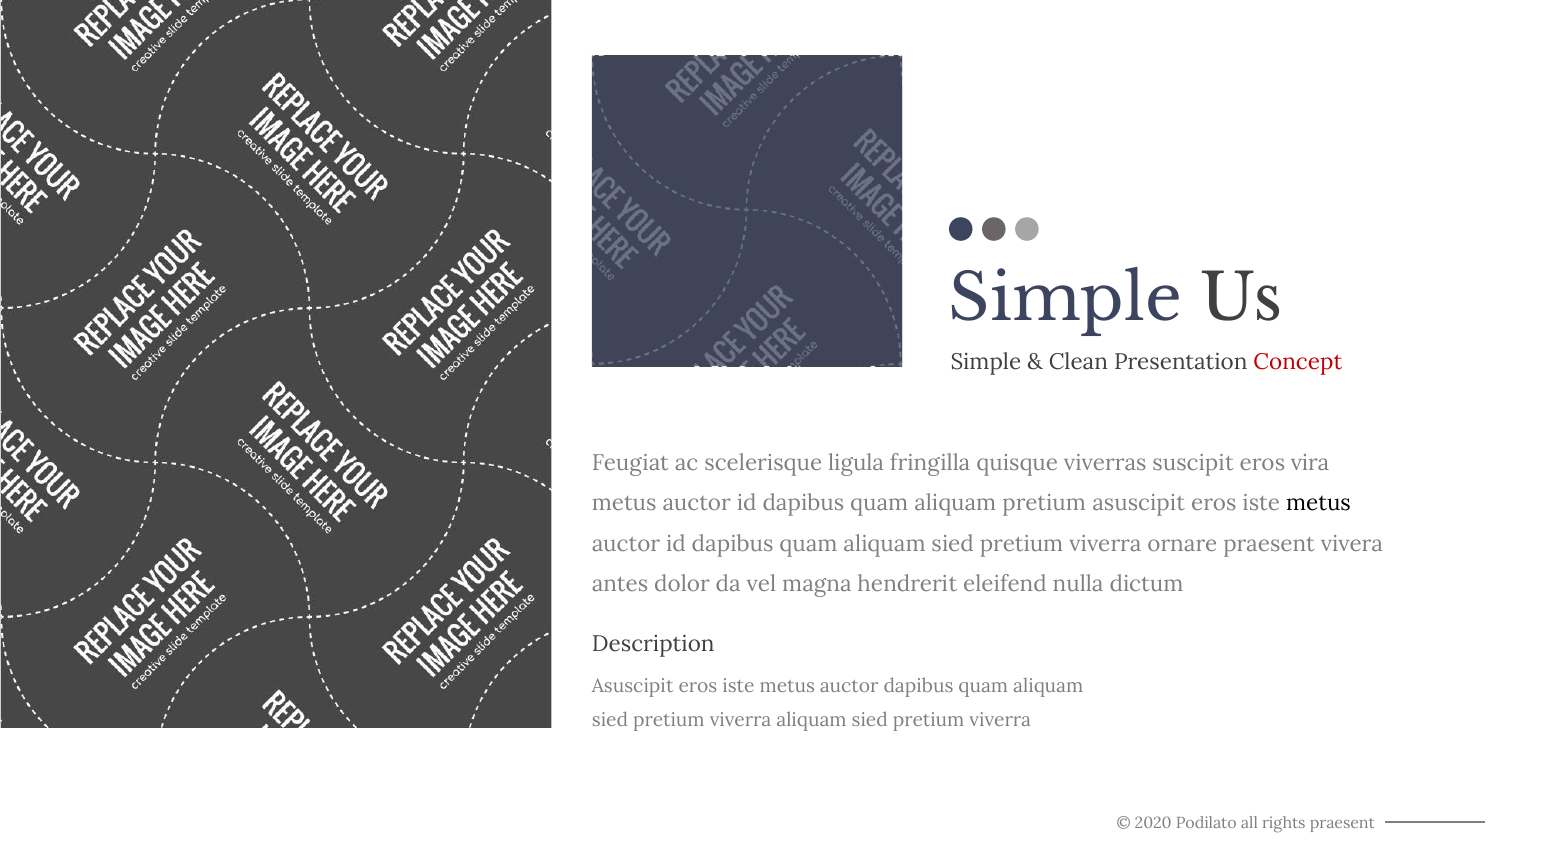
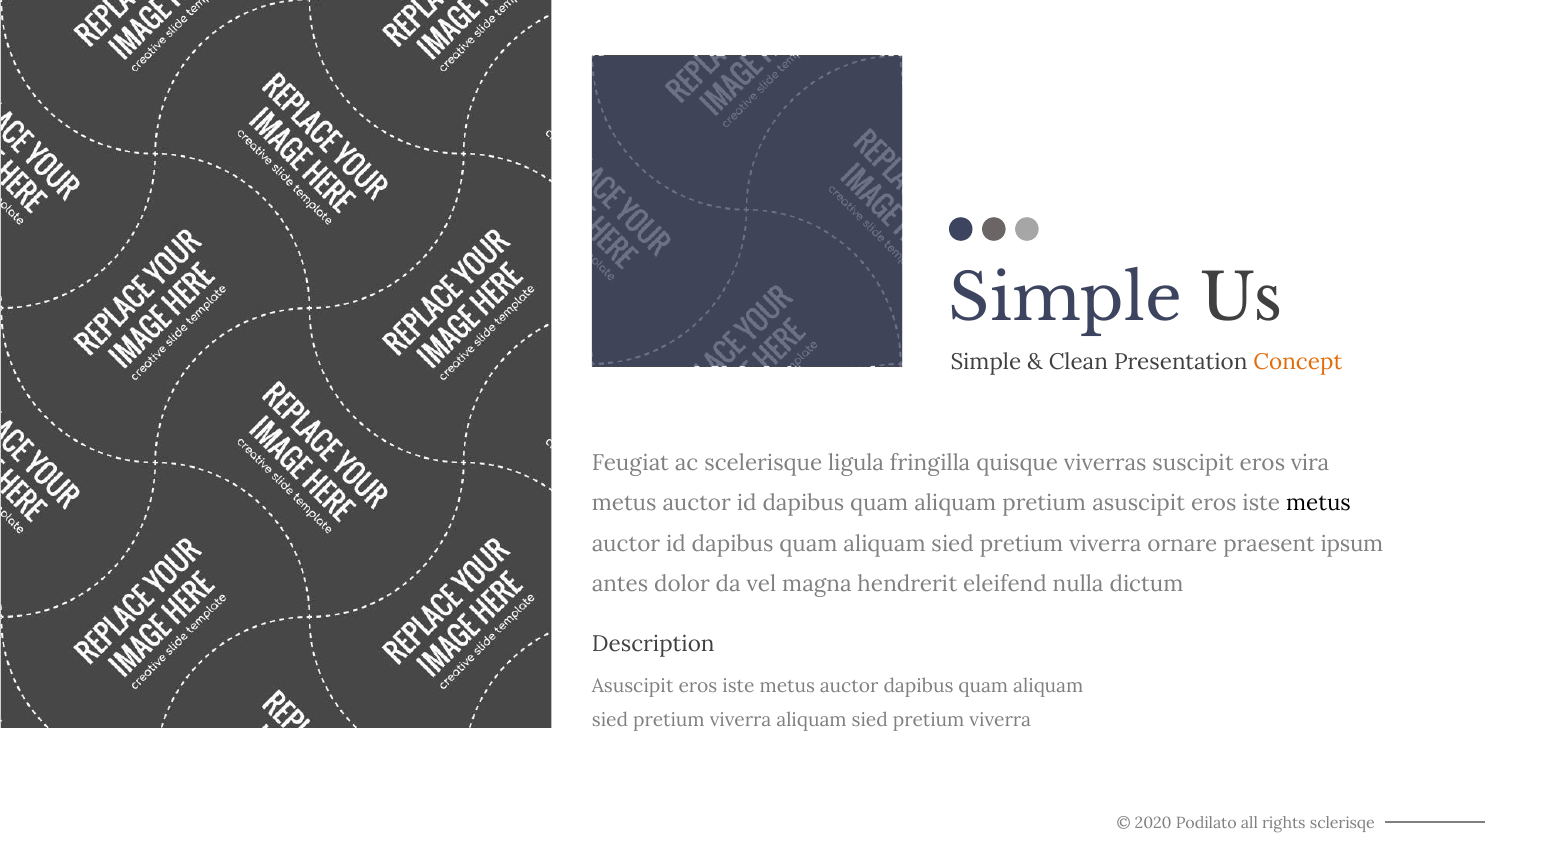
Concept colour: red -> orange (1298, 362)
vivera: vivera -> ipsum (1352, 543)
rights praesent: praesent -> sclerisqe (1342, 823)
